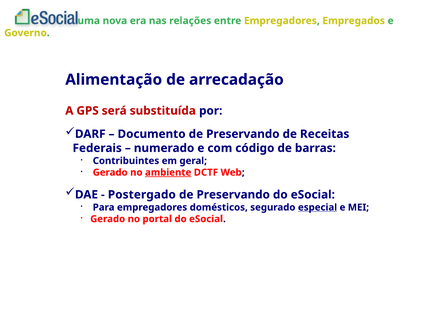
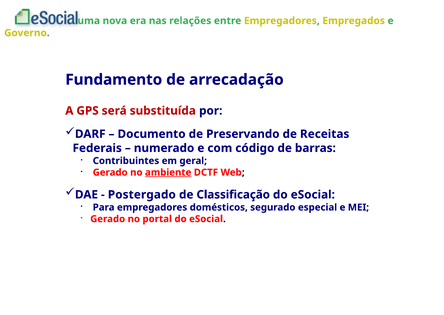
Alimentação: Alimentação -> Fundamento (114, 80)
Preservando: Preservando -> Classificação (233, 195)
especial underline: present -> none (318, 207)
